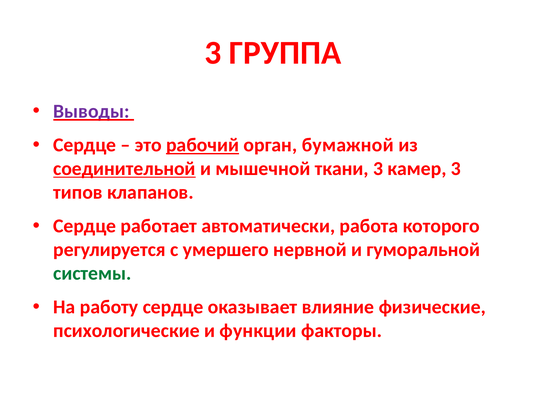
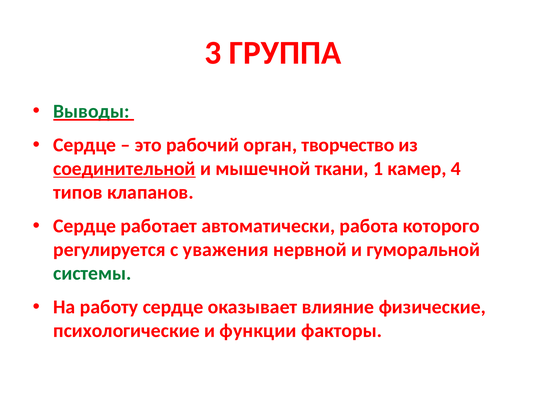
Выводы colour: purple -> green (91, 111)
рабочий underline: present -> none (203, 145)
бумажной: бумажной -> творчество (348, 145)
ткани 3: 3 -> 1 (378, 169)
камер 3: 3 -> 4 (456, 169)
умершего: умершего -> уважения (226, 250)
